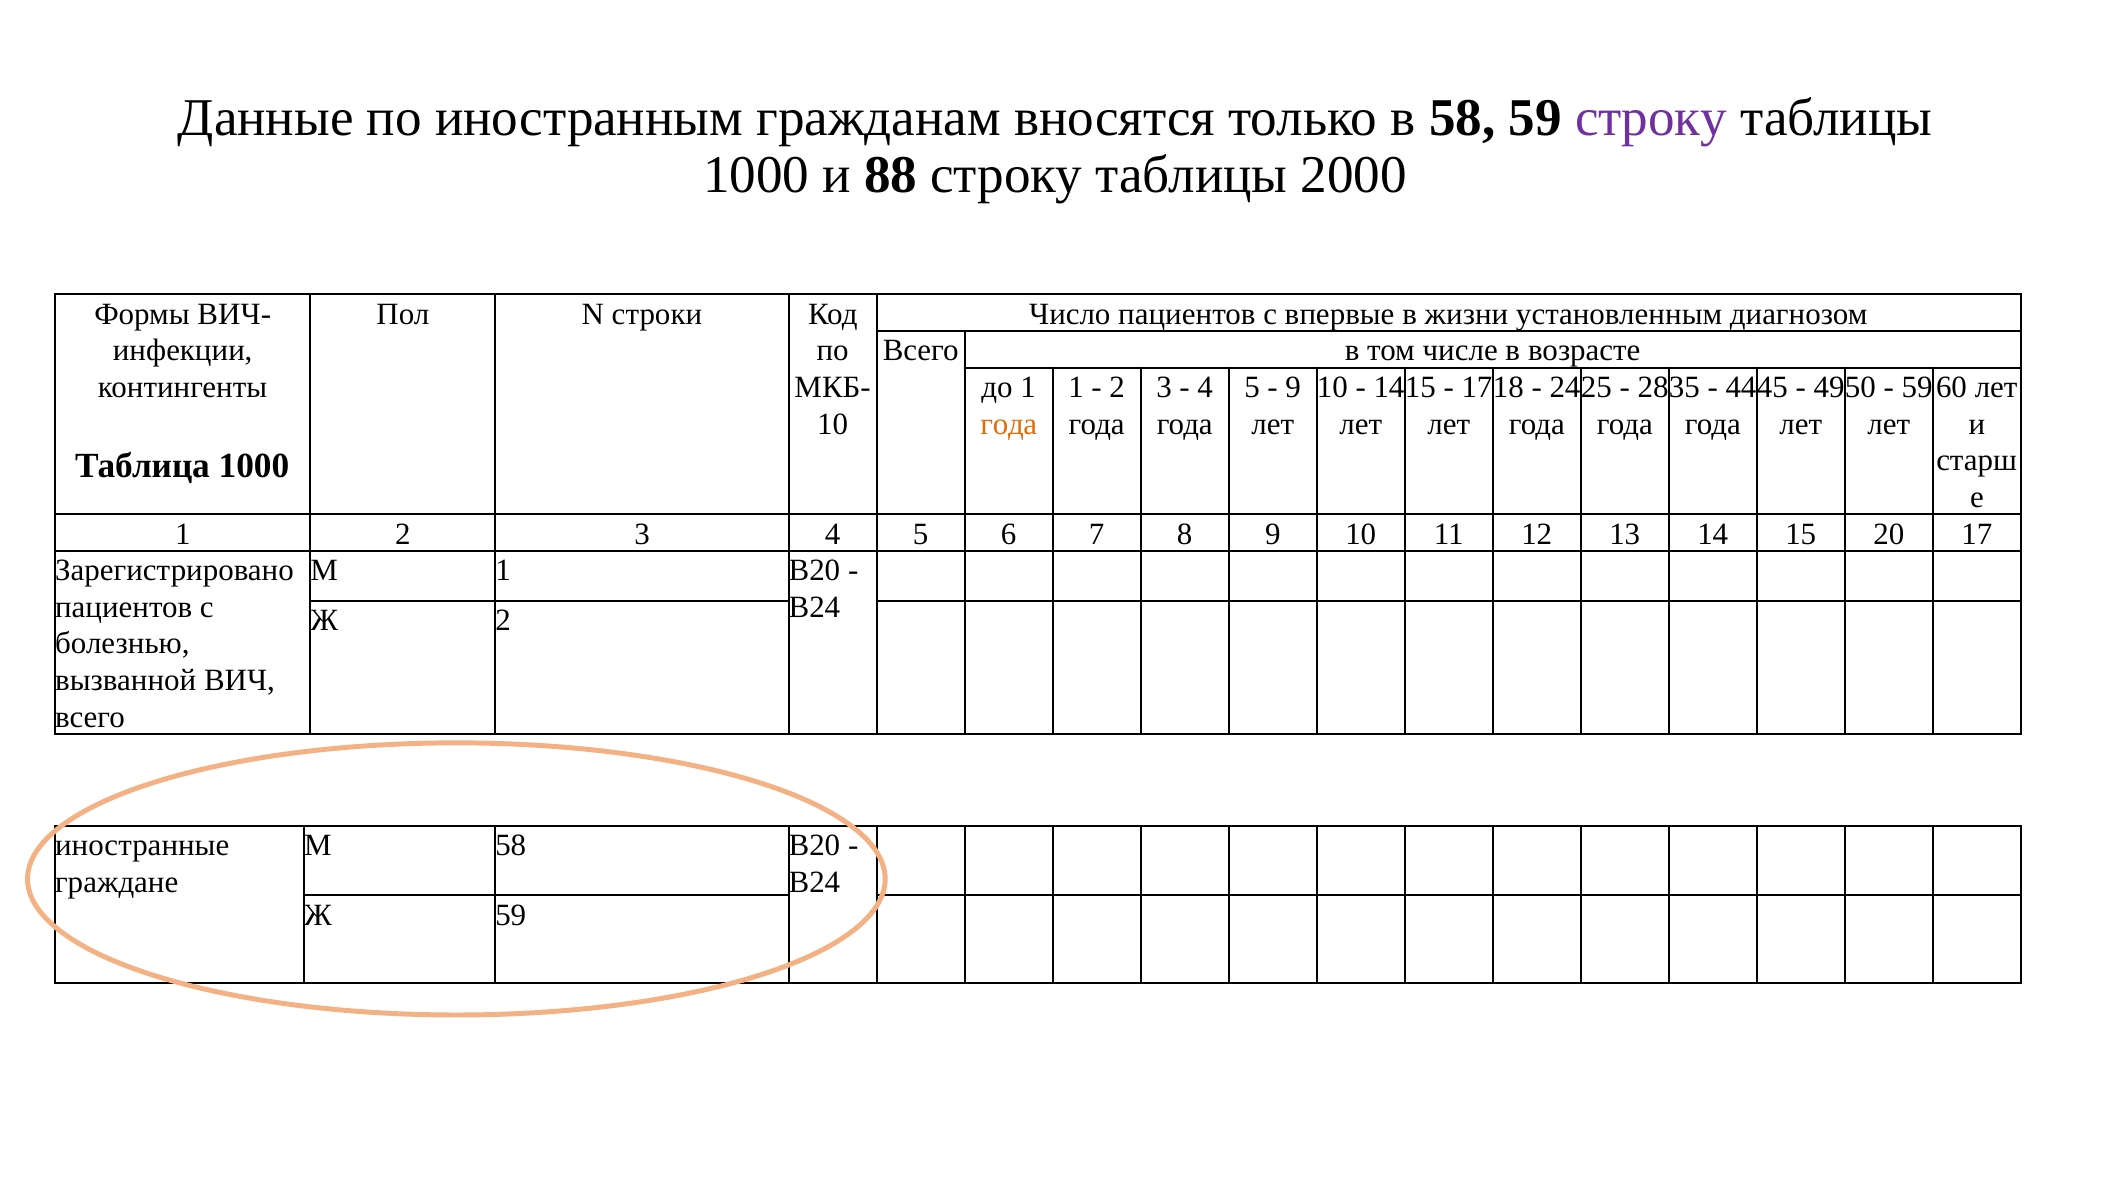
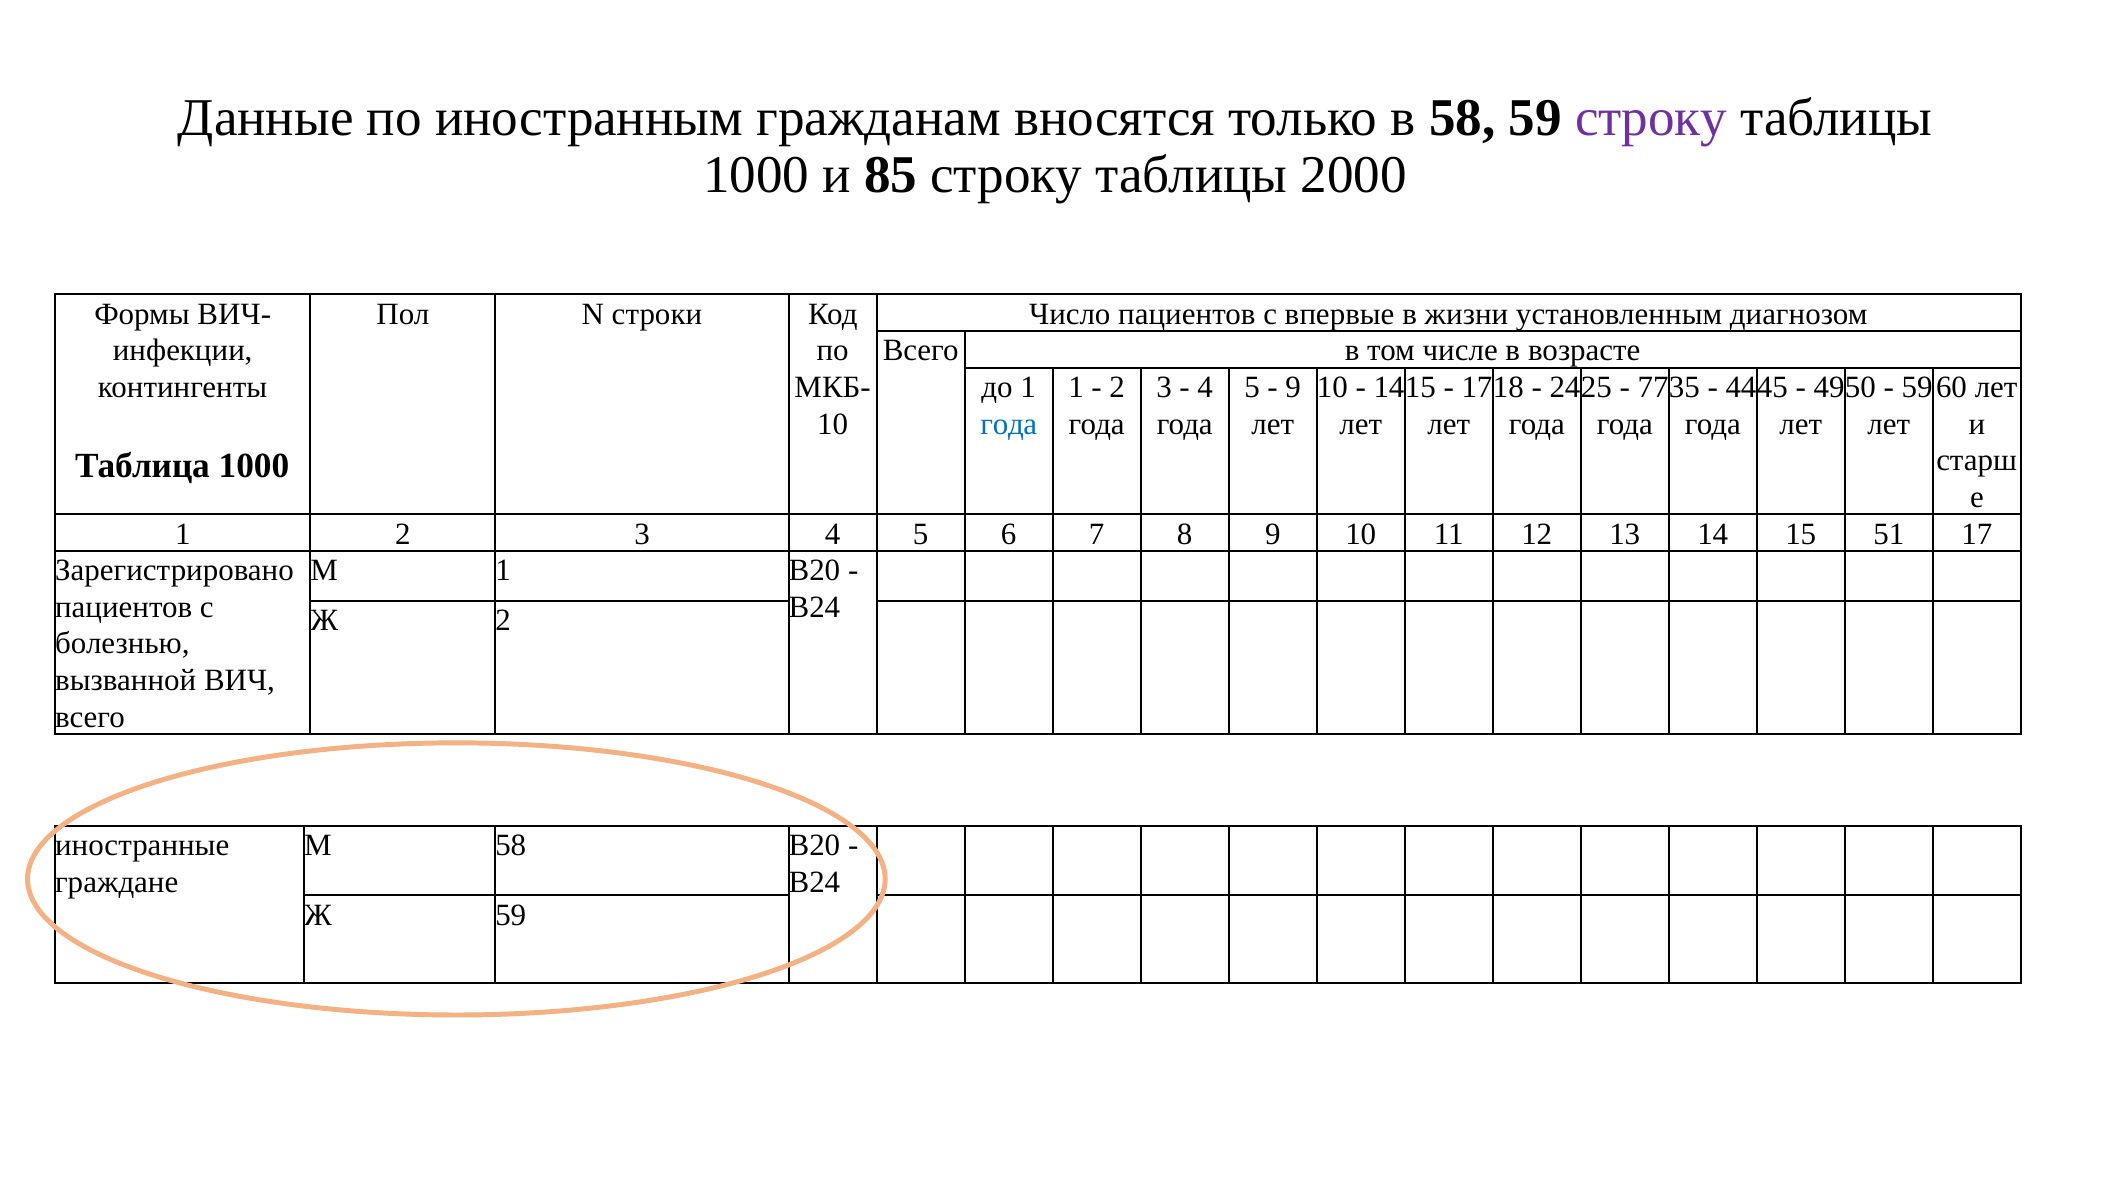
88: 88 -> 85 (891, 175)
28: 28 -> 77 (1653, 387)
года colour: orange -> blue (1009, 424)
20: 20 -> 51 (1889, 534)
